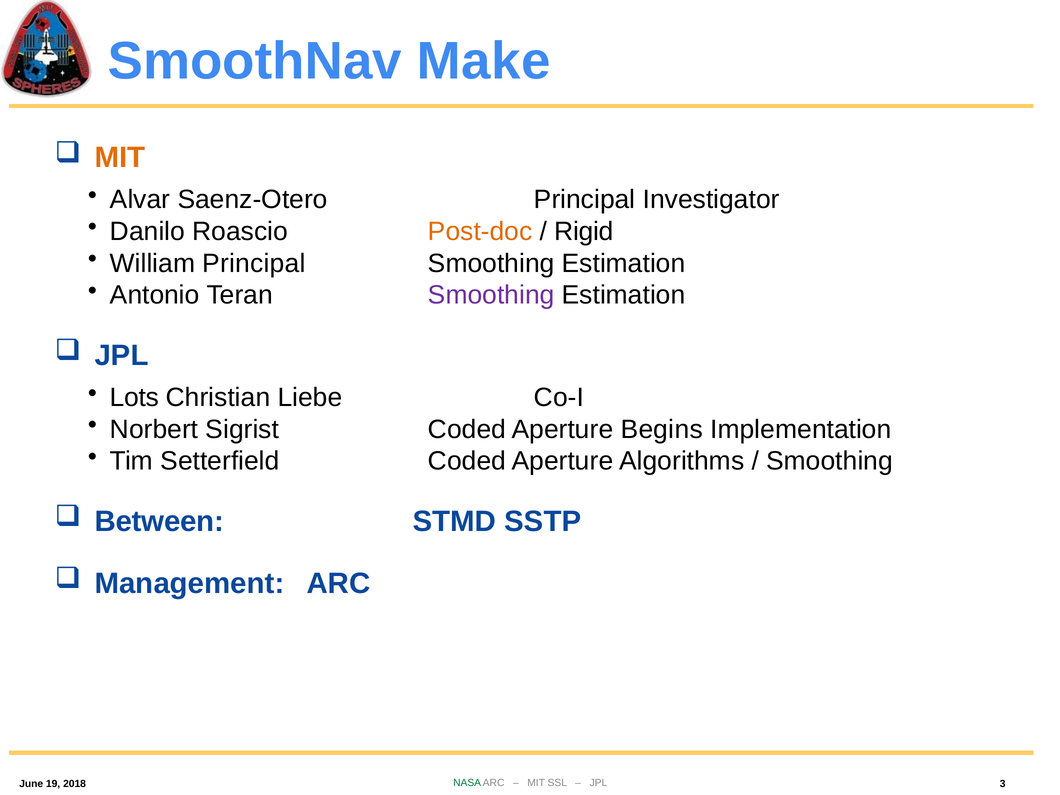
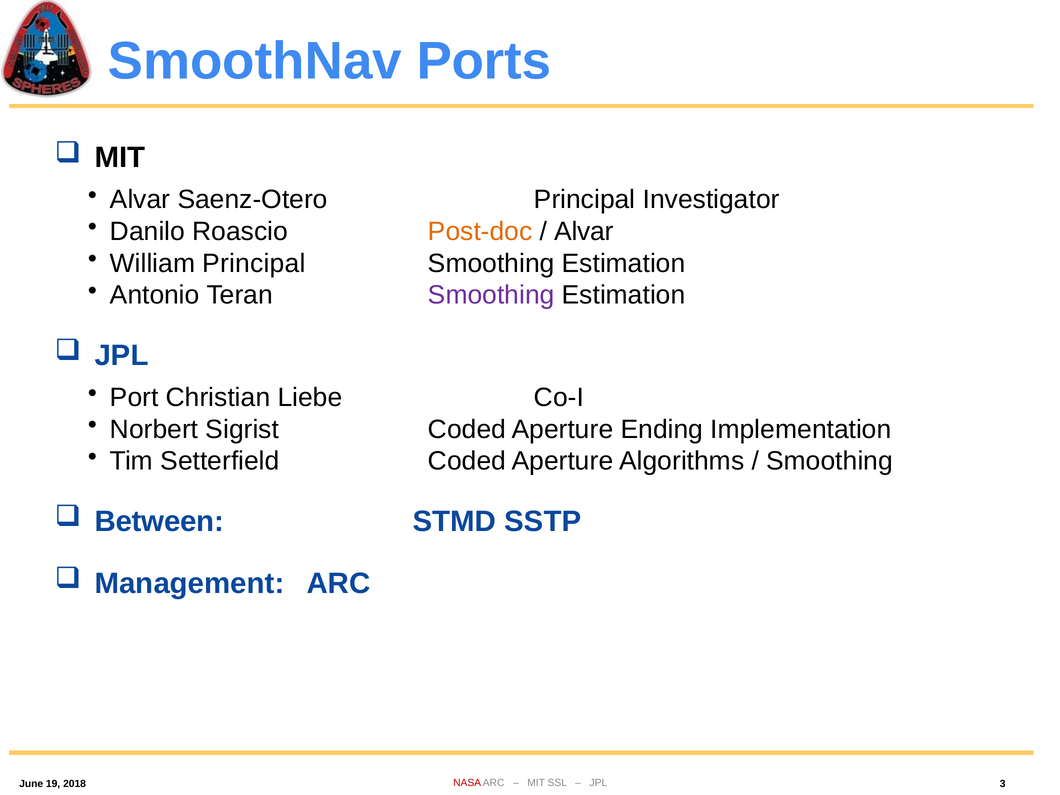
Make: Make -> Ports (484, 61)
MIT colour: orange -> black (120, 158)
Rigid: Rigid -> Alvar (584, 232)
Lots: Lots -> Port (134, 398)
Begins: Begins -> Ending (662, 429)
NASA colour: green -> red (467, 783)
